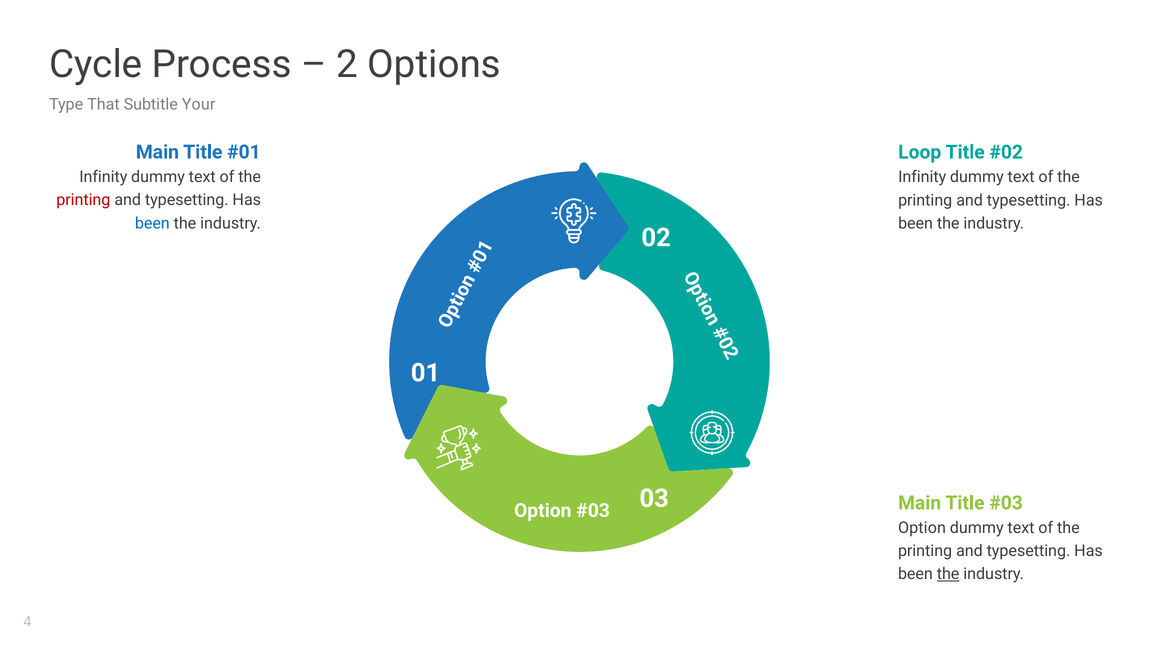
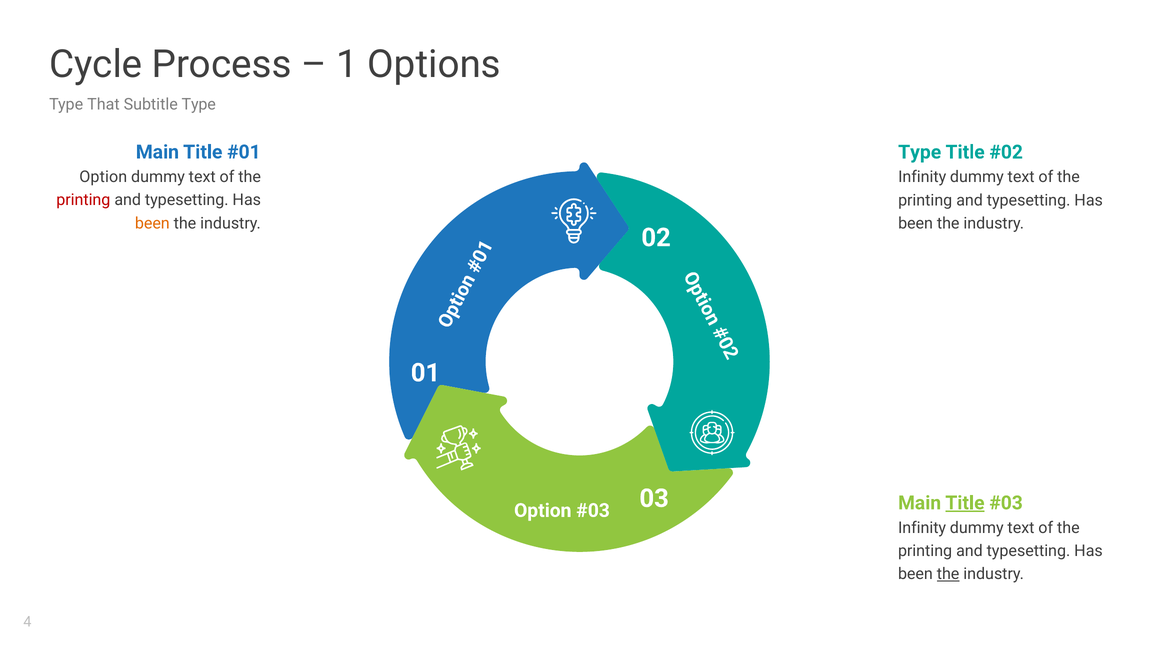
2: 2 -> 1 (347, 64)
Subtitle Your: Your -> Type (199, 105)
Loop: Loop -> Type (920, 152)
Infinity: Infinity -> Option (103, 177)
been colour: blue -> orange (152, 223)
Title underline: none -> present (965, 503)
Option: Option -> Infinity (922, 528)
